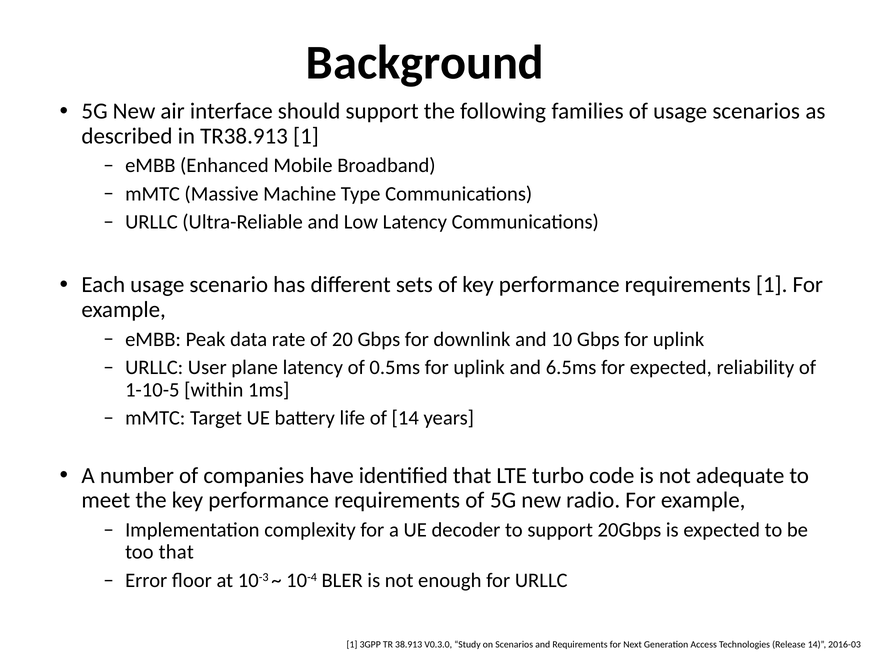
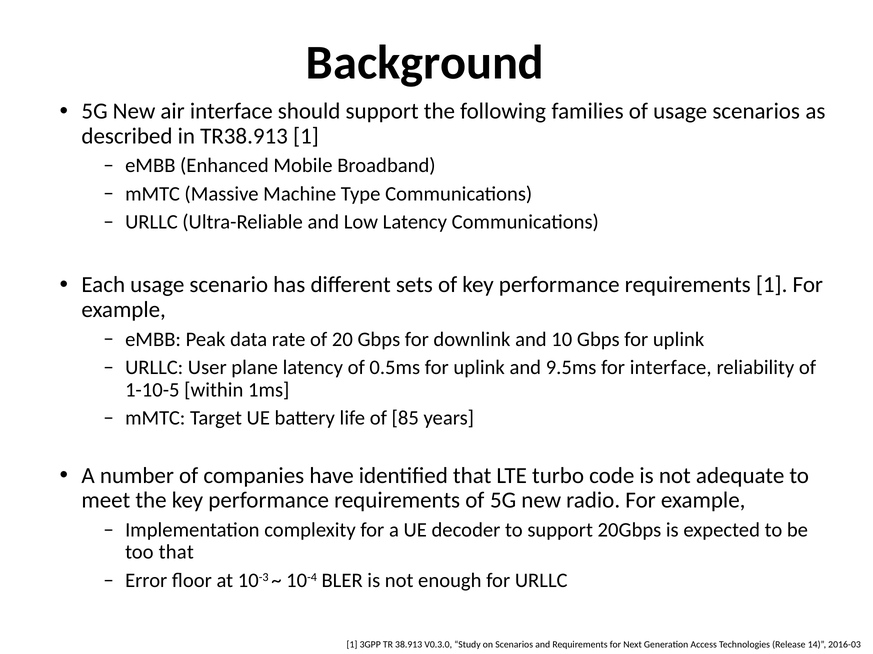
6.5ms: 6.5ms -> 9.5ms (571, 368)
for expected: expected -> interface (671, 368)
of 14: 14 -> 85 (405, 419)
